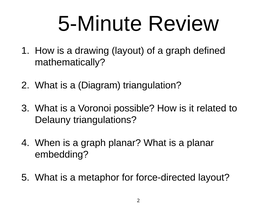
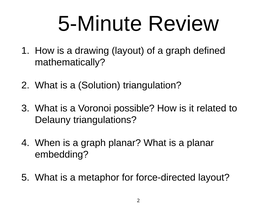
Diagram: Diagram -> Solution (99, 86)
